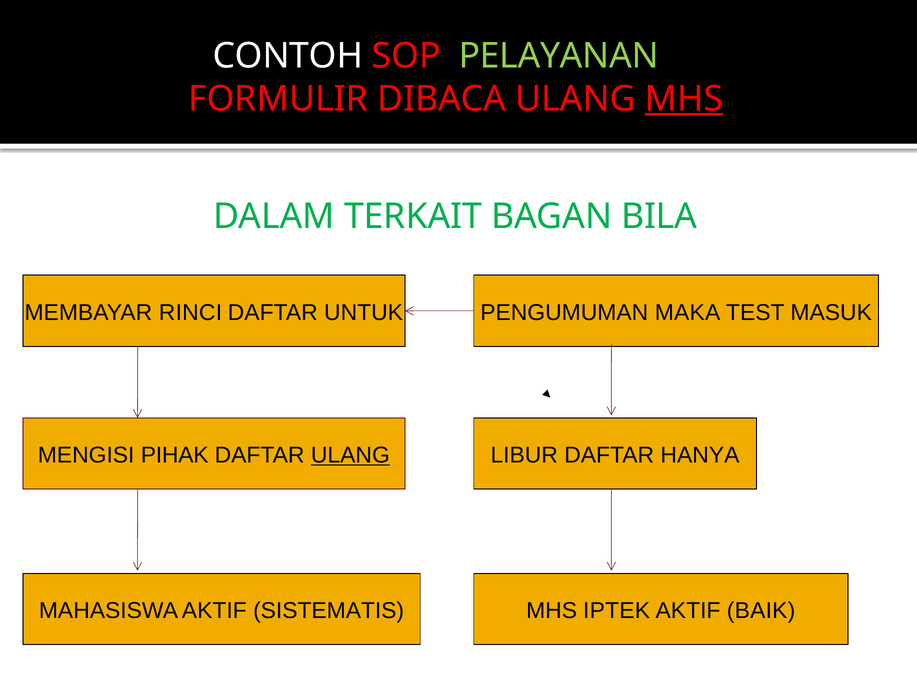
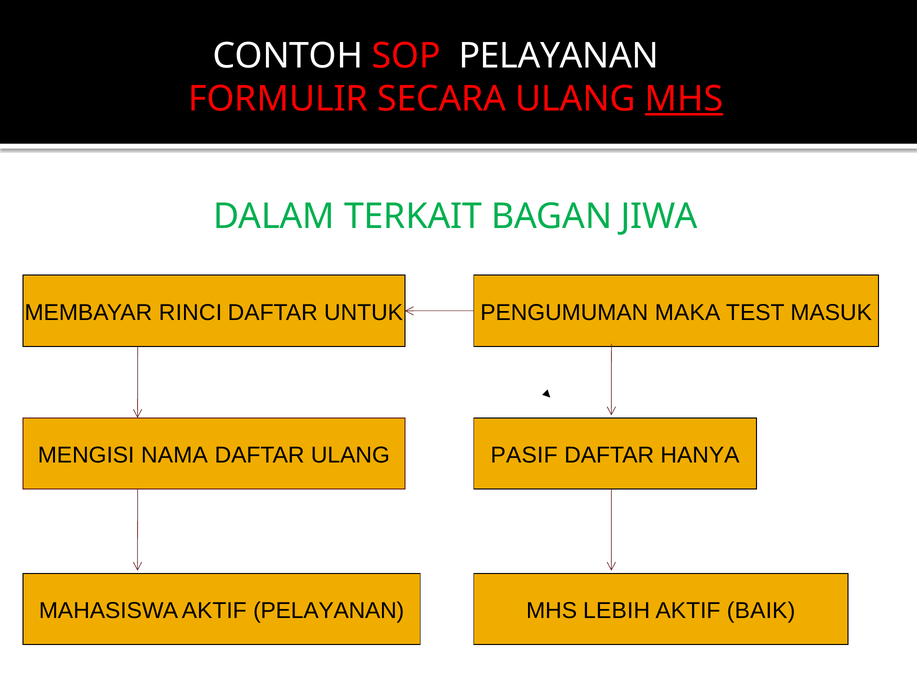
PELAYANAN colour: light green -> white (559, 56)
DIBACA: DIBACA -> SECARA (442, 99)
BILA: BILA -> JIWA (659, 216)
PIHAK: PIHAK -> NAMA (174, 455)
ULANG underline: present -> none (350, 455)
LIBUR: LIBUR -> PASIF (524, 455)
AKTIF SISTEMATIS: SISTEMATIS -> PELAYANAN (329, 610)
IPTEK: IPTEK -> LEBIH (617, 610)
